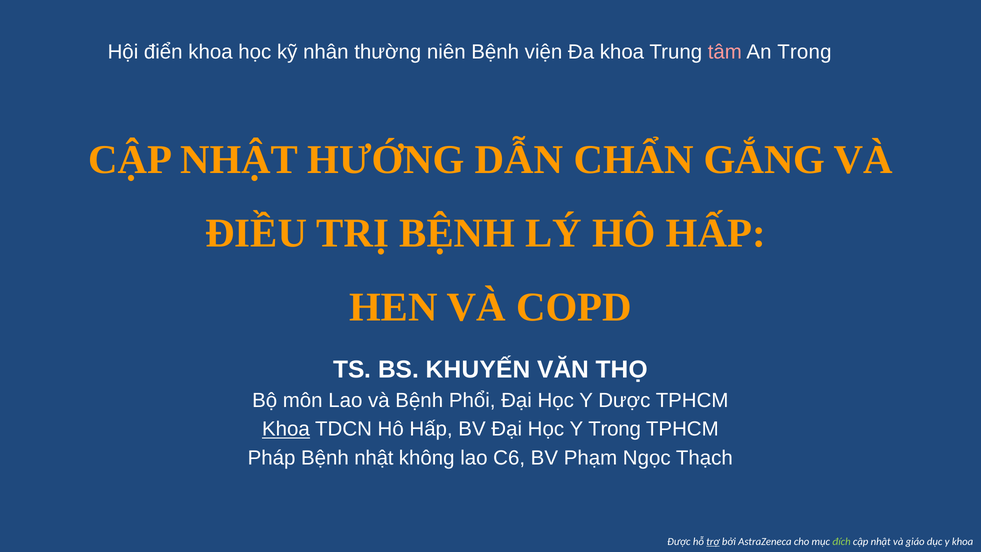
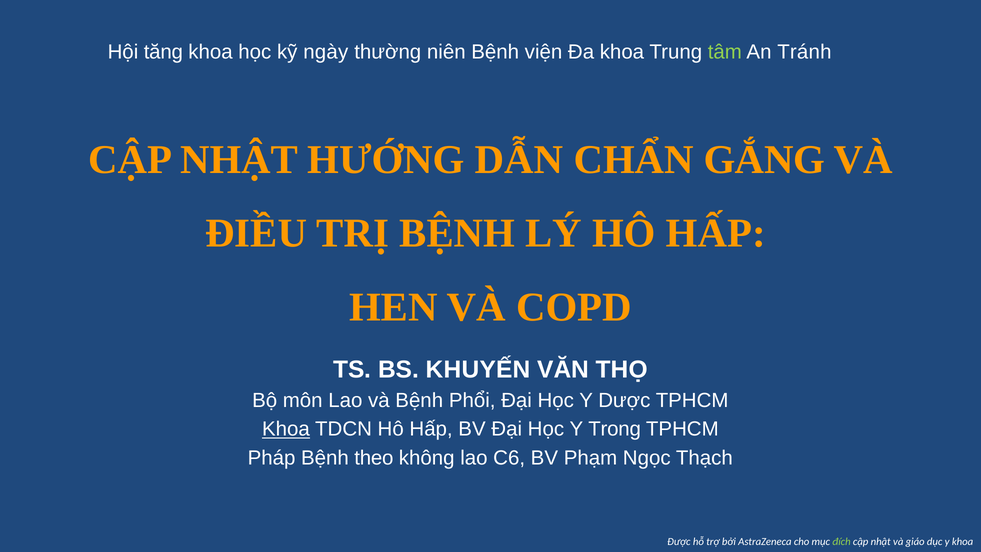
điển: điển -> tăng (163, 52)
nhân: nhân -> ngày (326, 52)
tâm colour: pink -> light green (725, 52)
An Trong: Trong -> Tránh (804, 52)
Bệnh nhật: nhật -> theo (374, 458)
trợ underline: present -> none (713, 542)
